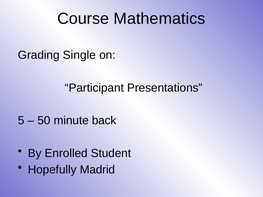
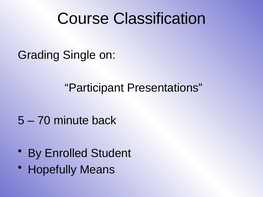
Mathematics: Mathematics -> Classification (160, 19)
50: 50 -> 70 (44, 121)
Madrid: Madrid -> Means (97, 170)
